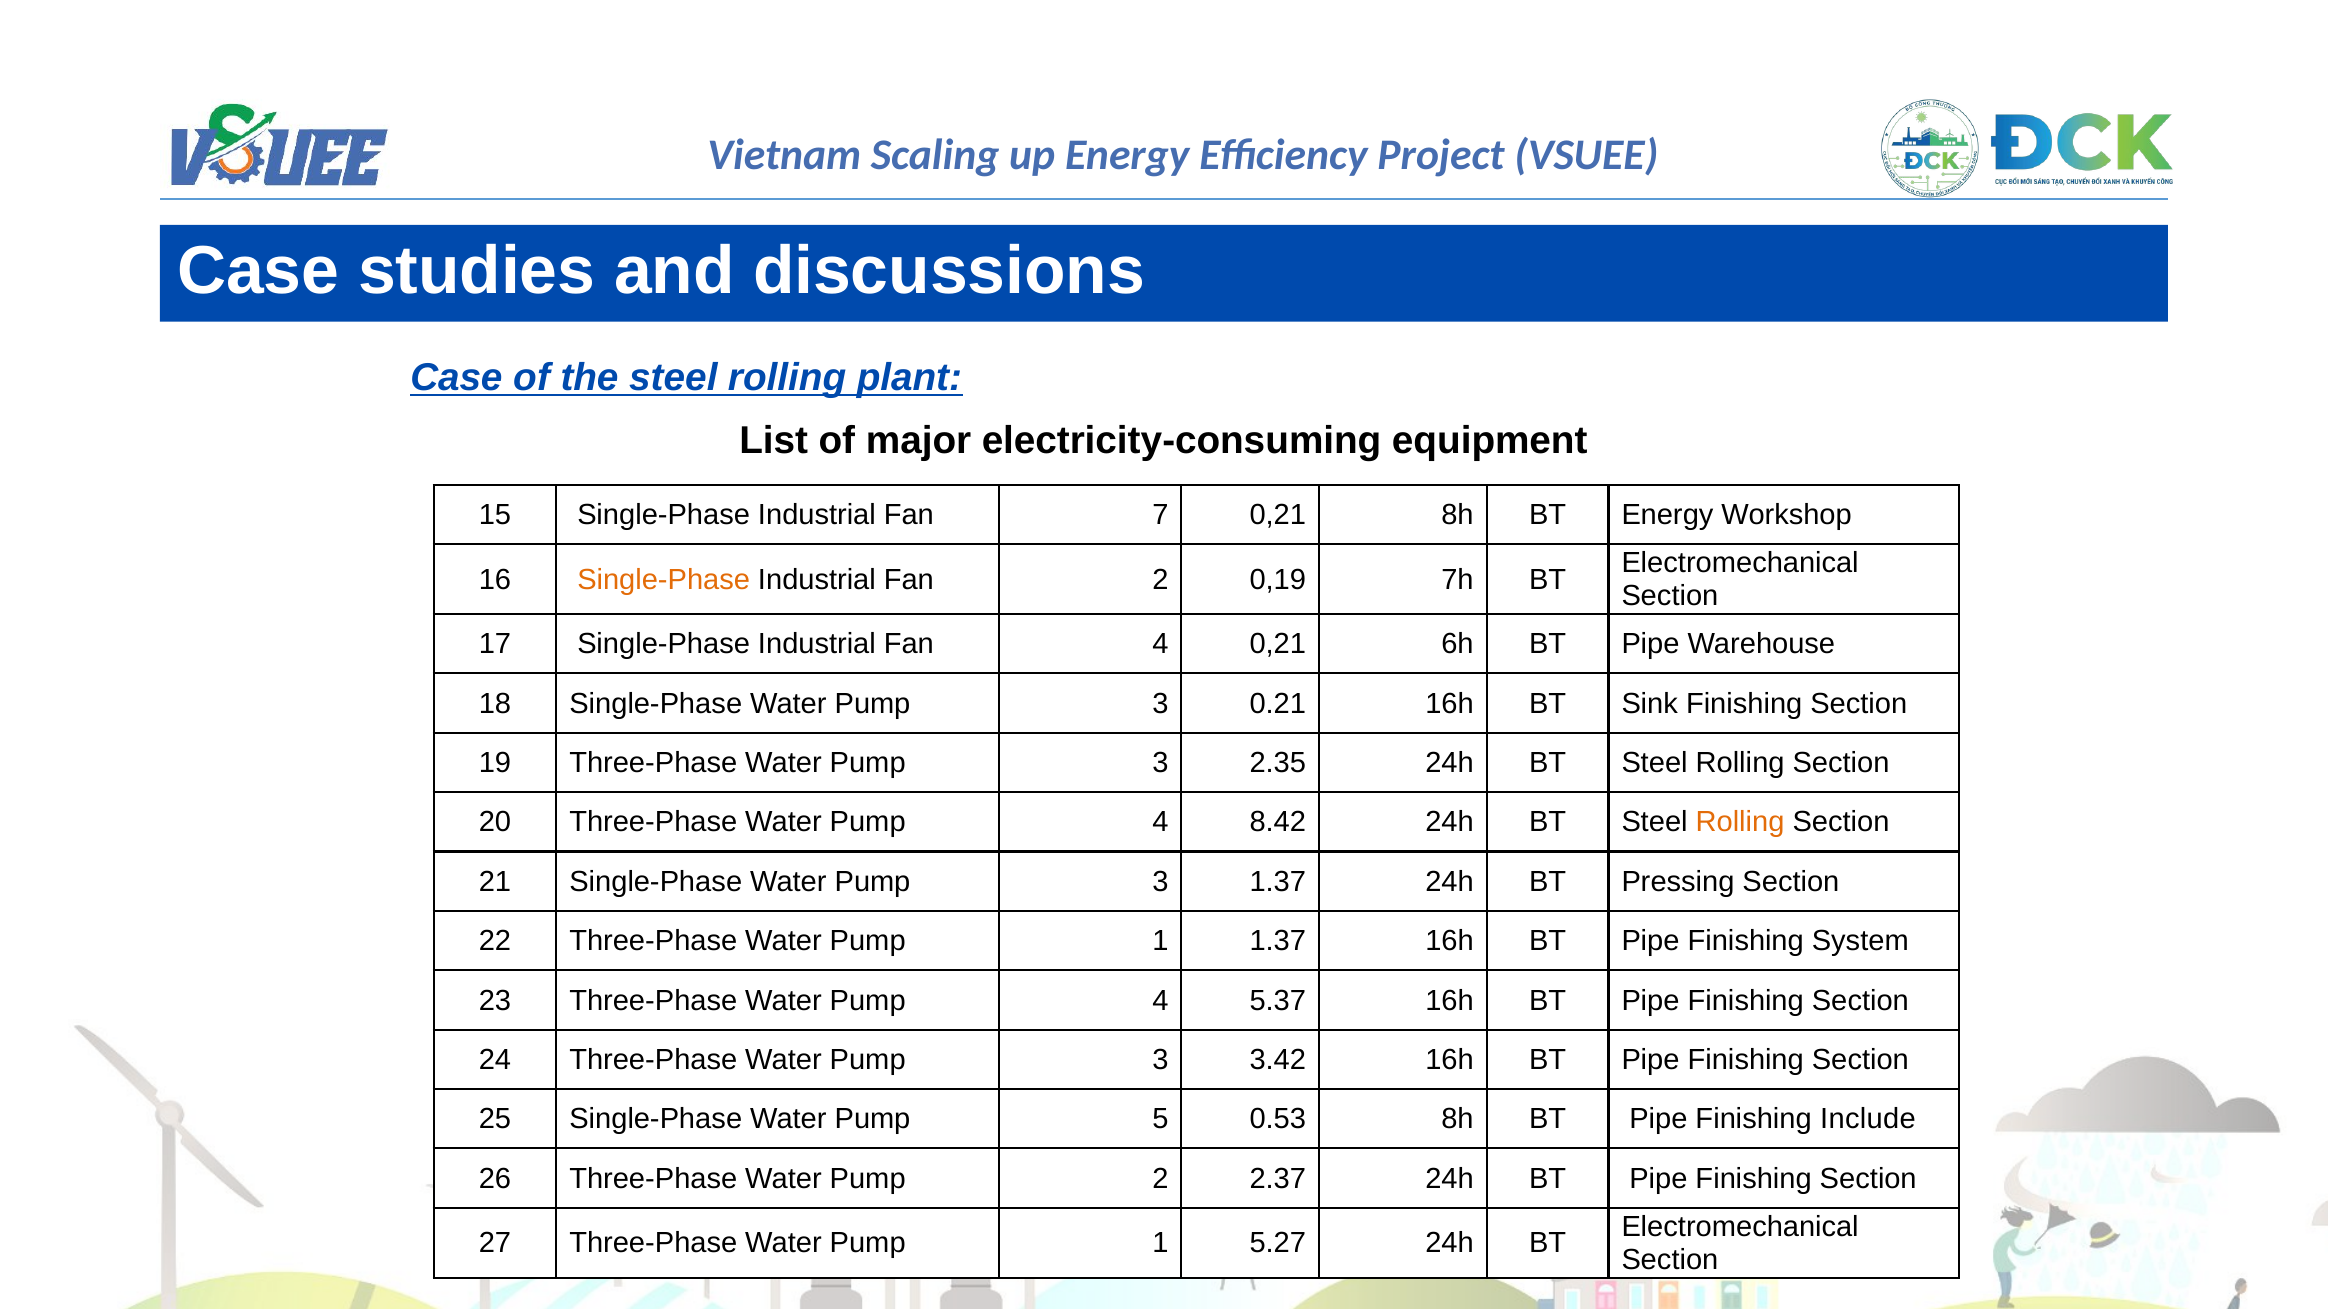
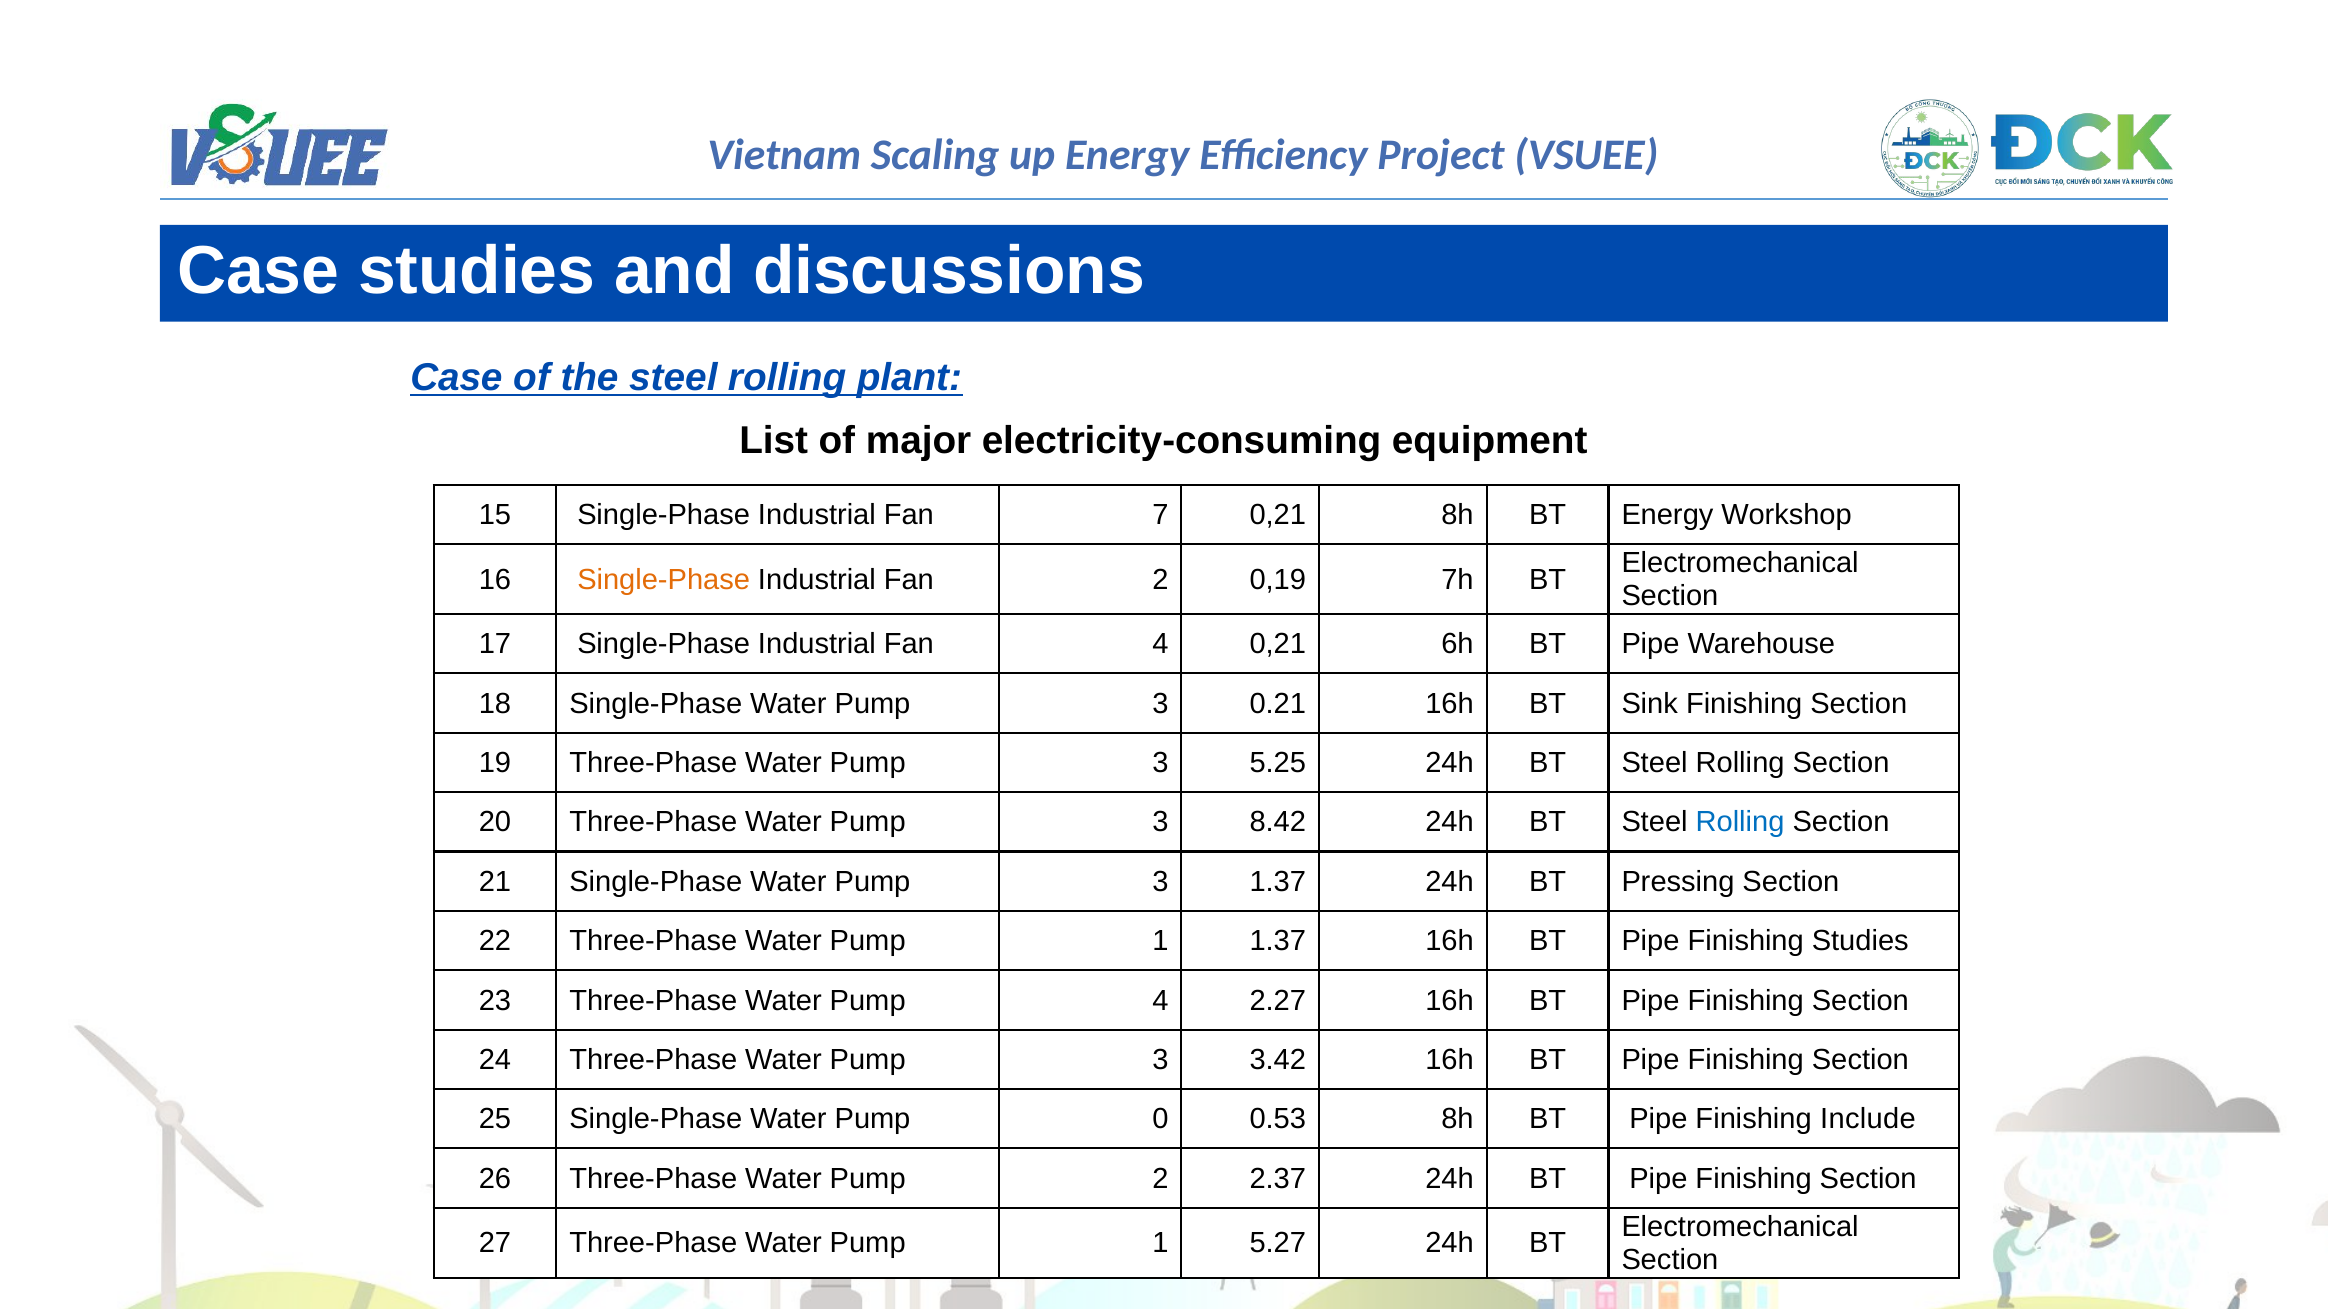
2.35: 2.35 -> 5.25 (1278, 763)
4: 4 -> 3 (1161, 823)
Rolling colour: orange -> blue (1740, 823)
Finishing System: System -> Studies (1860, 941)
5.37: 5.37 -> 2.27 (1278, 1001)
5: 5 -> 0 (1161, 1120)
